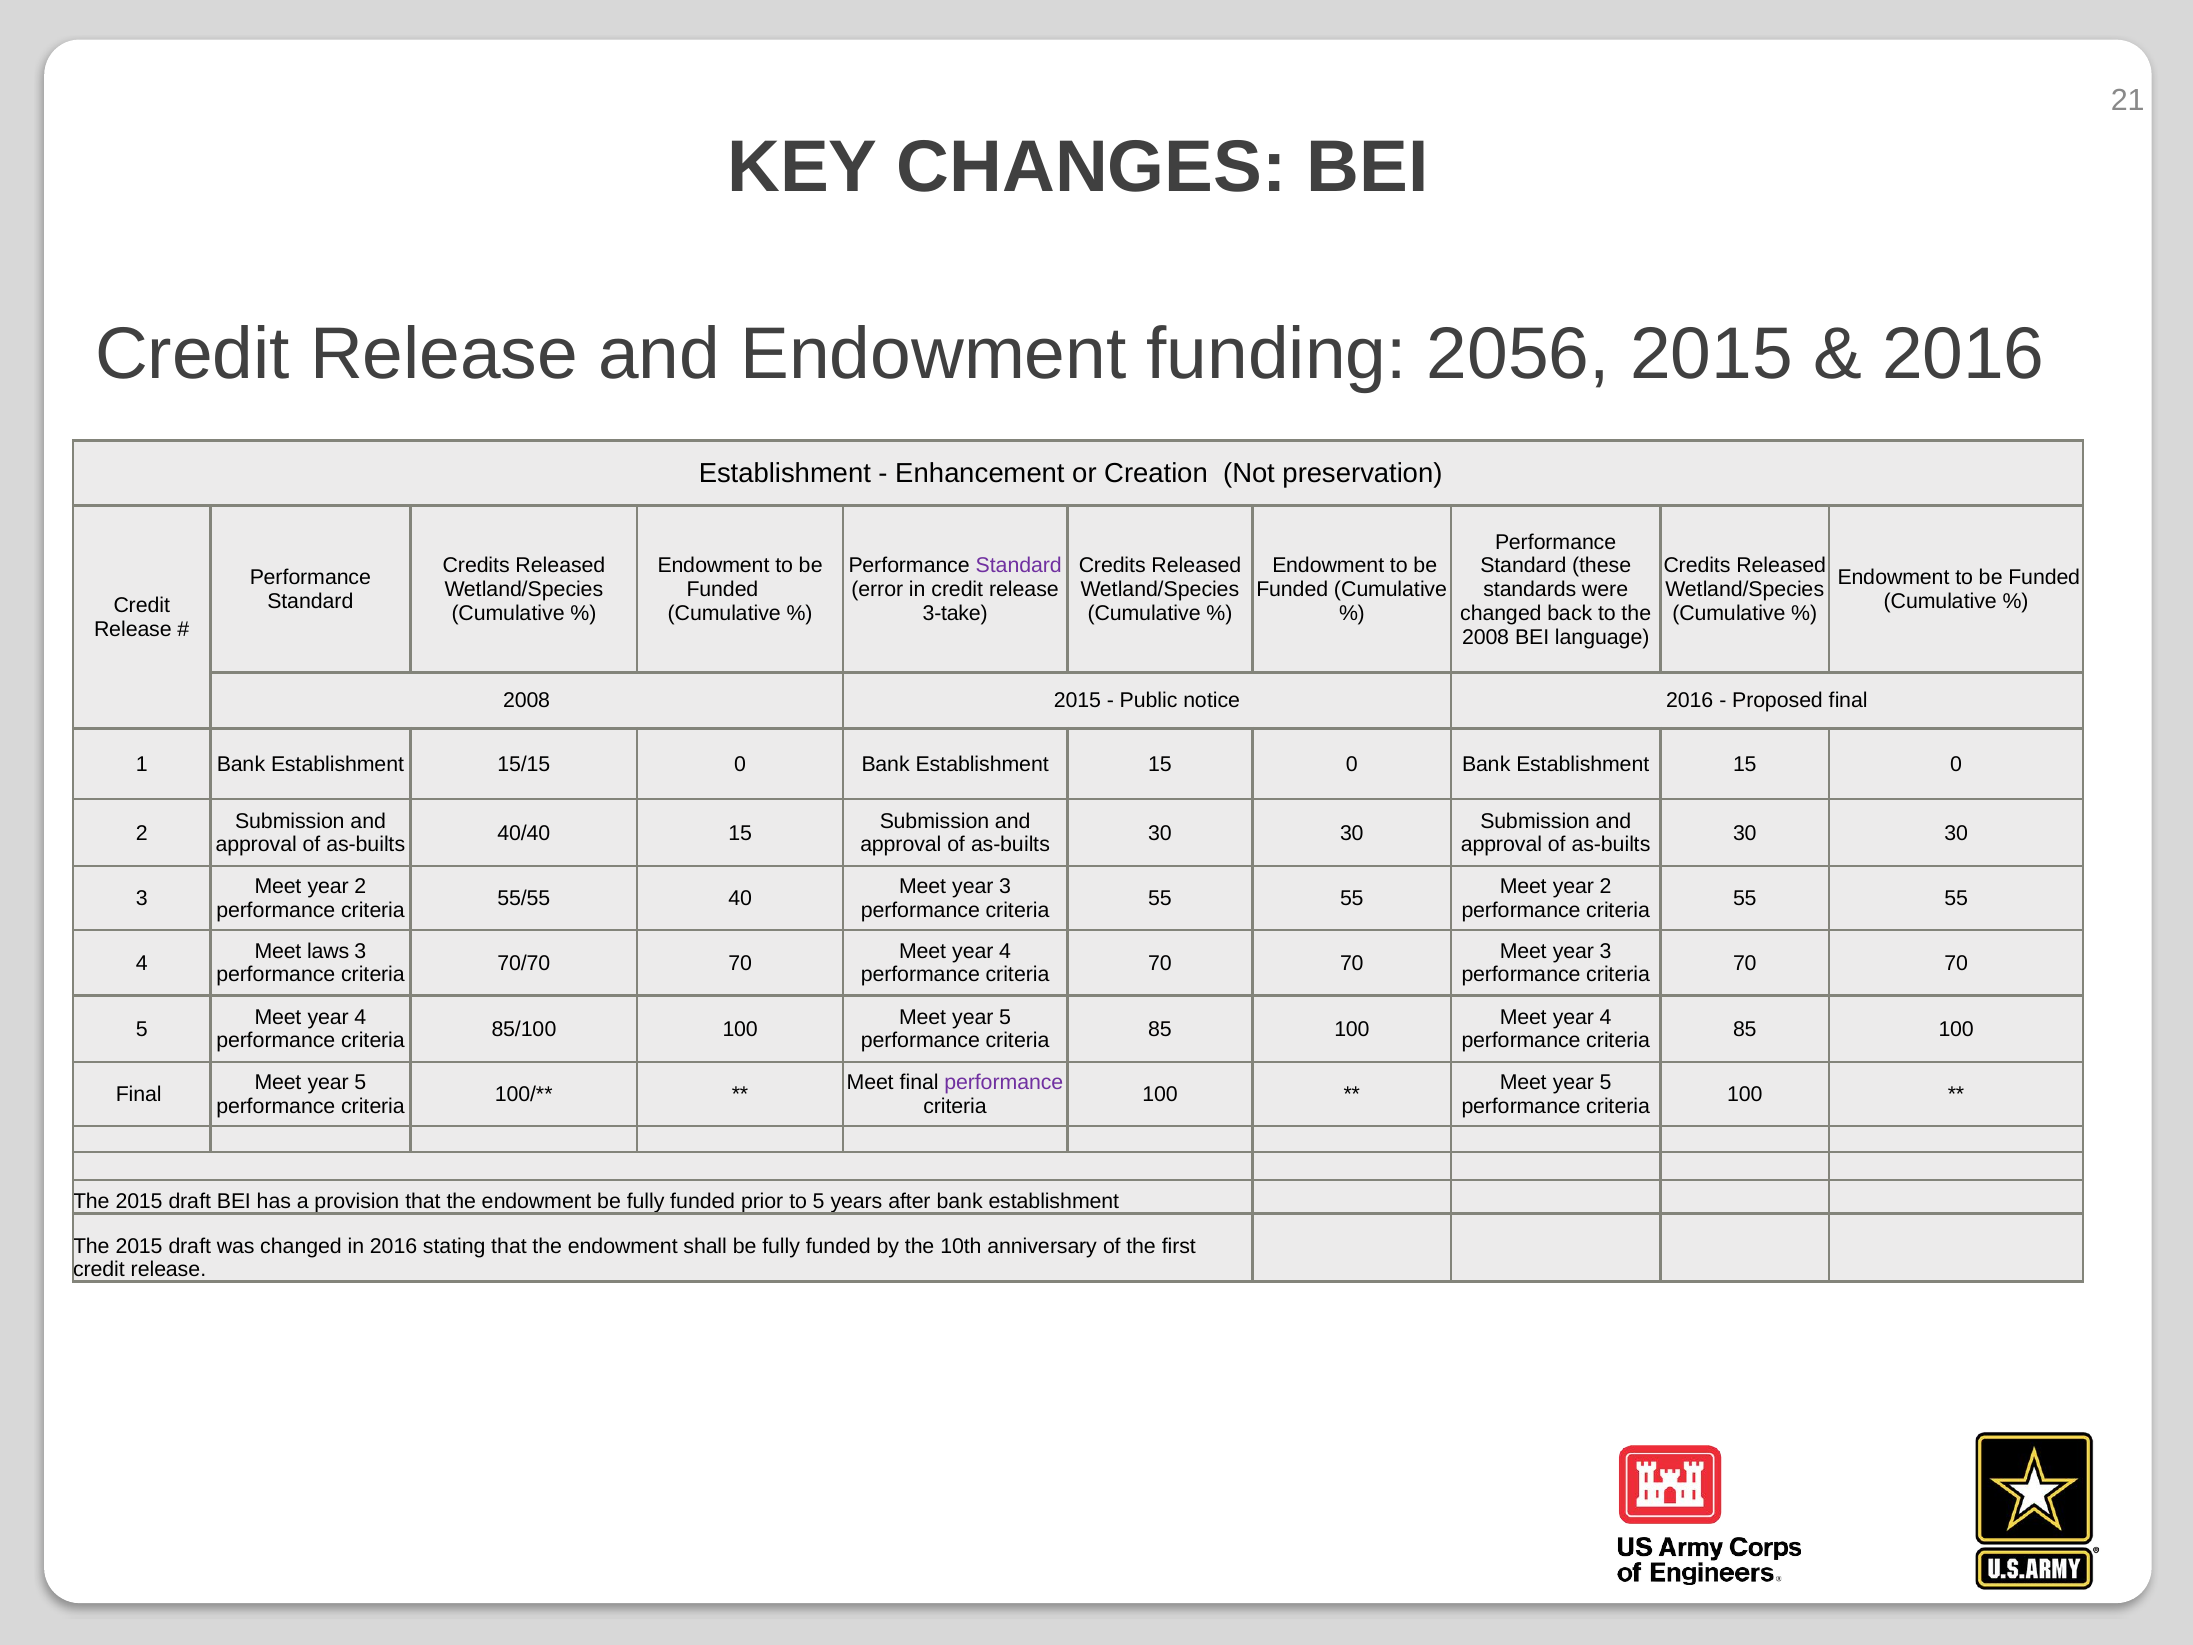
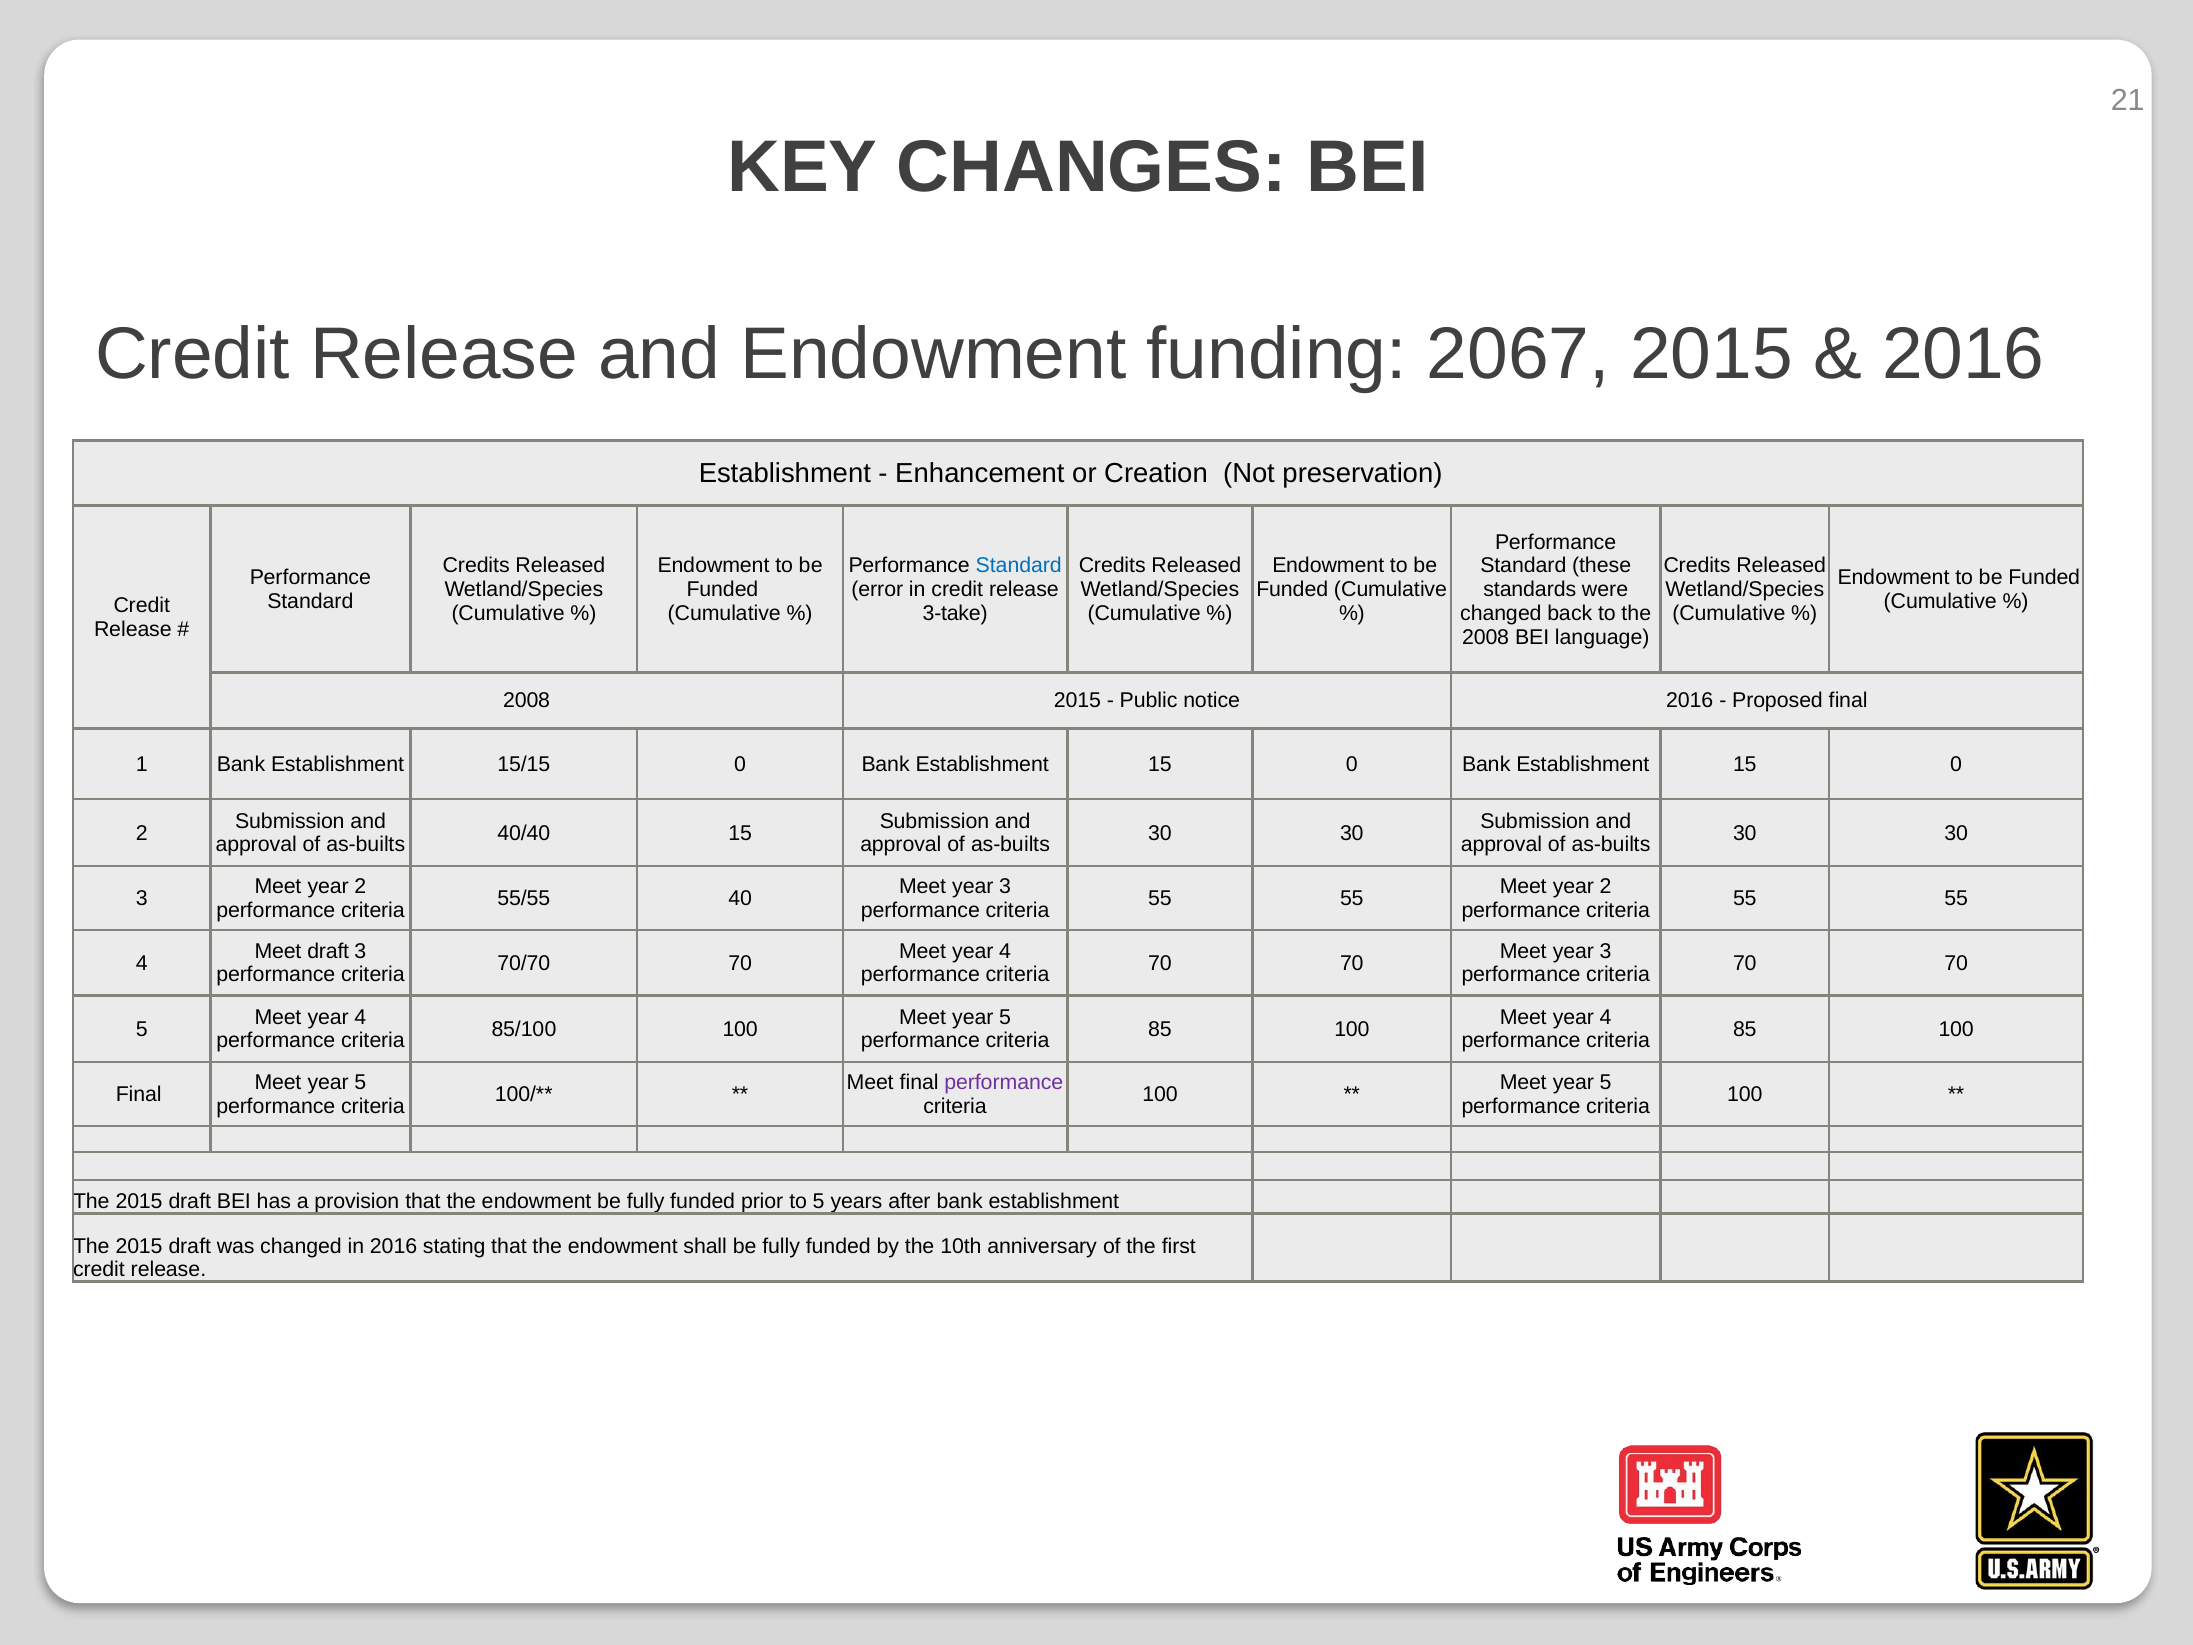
2056: 2056 -> 2067 (1518, 354)
Standard colour: purple -> blue (1019, 566)
Meet laws: laws -> draft (328, 951)
